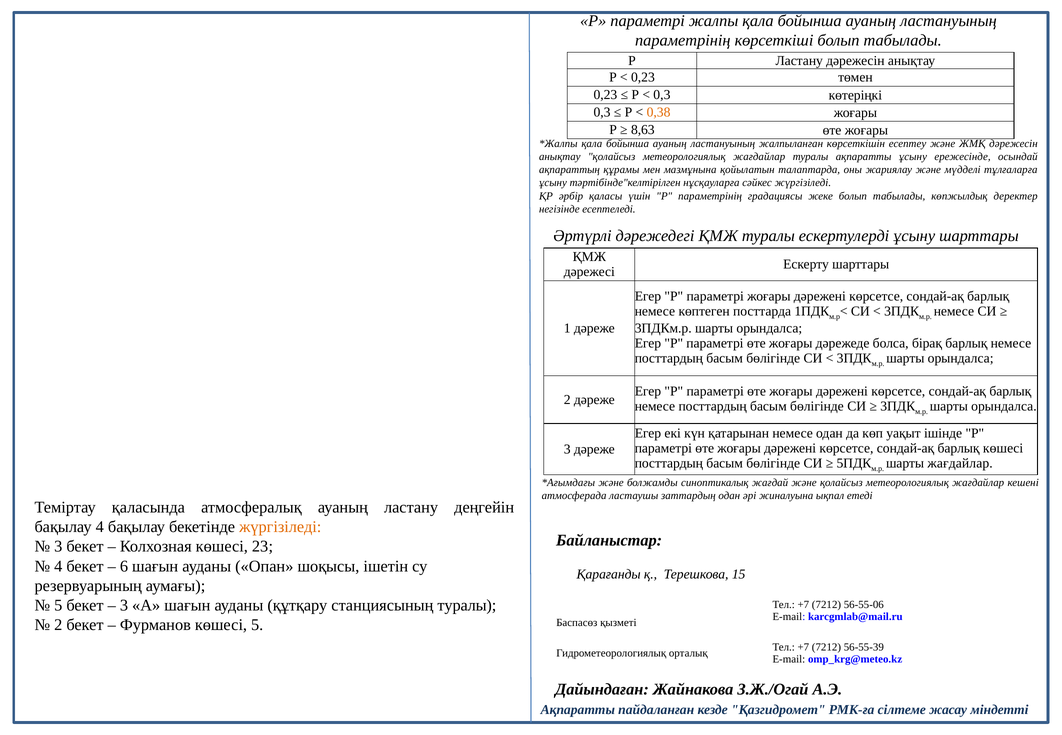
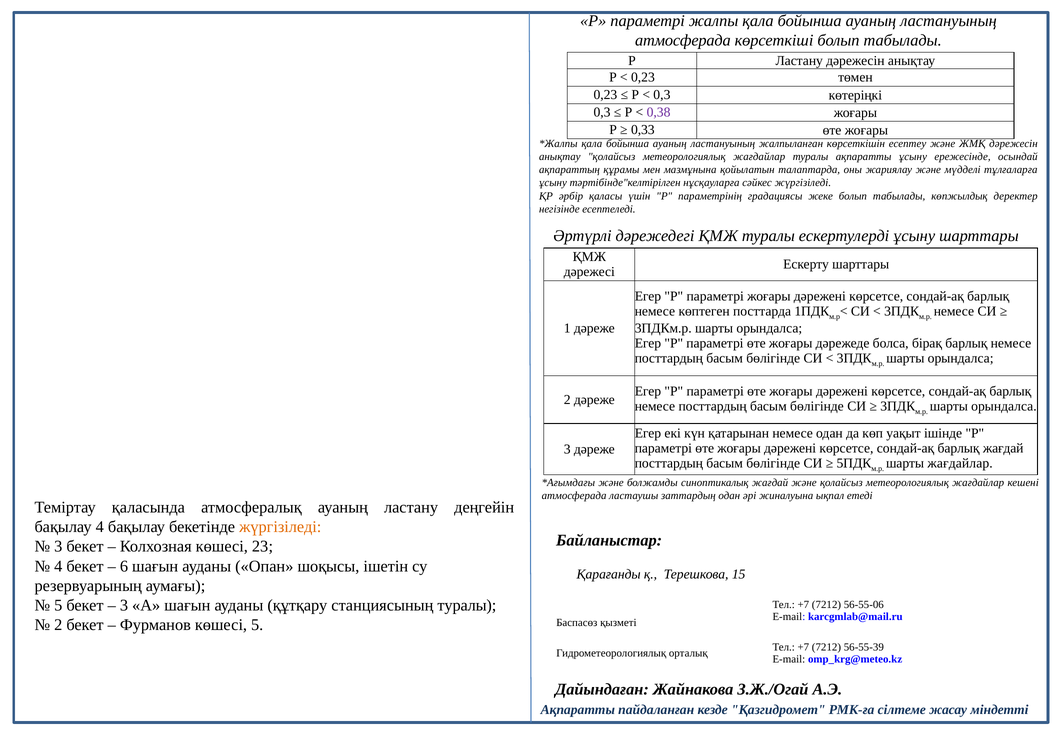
параметрінің: параметрінің -> атмосферада (683, 41)
0,38 colour: orange -> purple (659, 112)
8,63: 8,63 -> 0,33 (643, 130)
барлық көшесі: көшесі -> жағдай (1003, 448)
